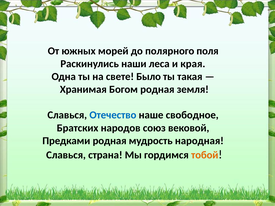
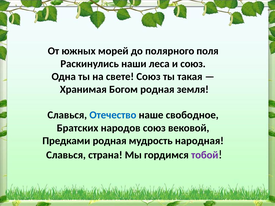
и края: края -> союз (193, 64)
свете Было: Было -> Союз (148, 77)
тобой colour: orange -> purple (205, 155)
